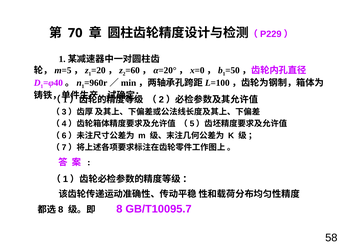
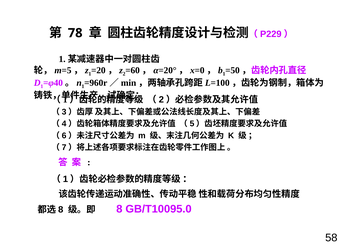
70: 70 -> 78 (75, 33)
GB/T10095.7: GB/T10095.7 -> GB/T10095.0 (159, 210)
